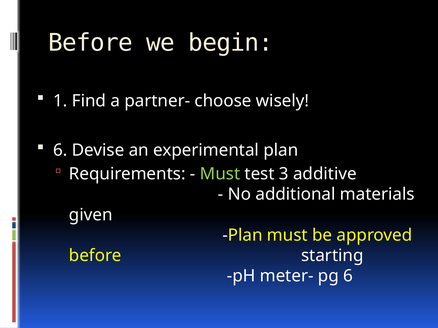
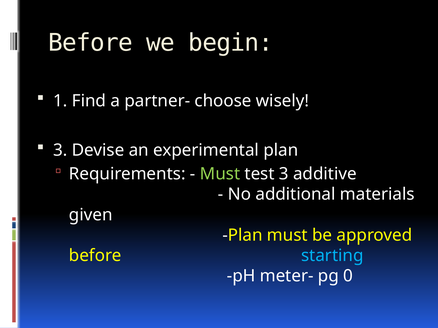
6: 6 -> 3 (60, 150)
starting colour: white -> light blue (332, 256)
pg 6: 6 -> 0 (348, 276)
